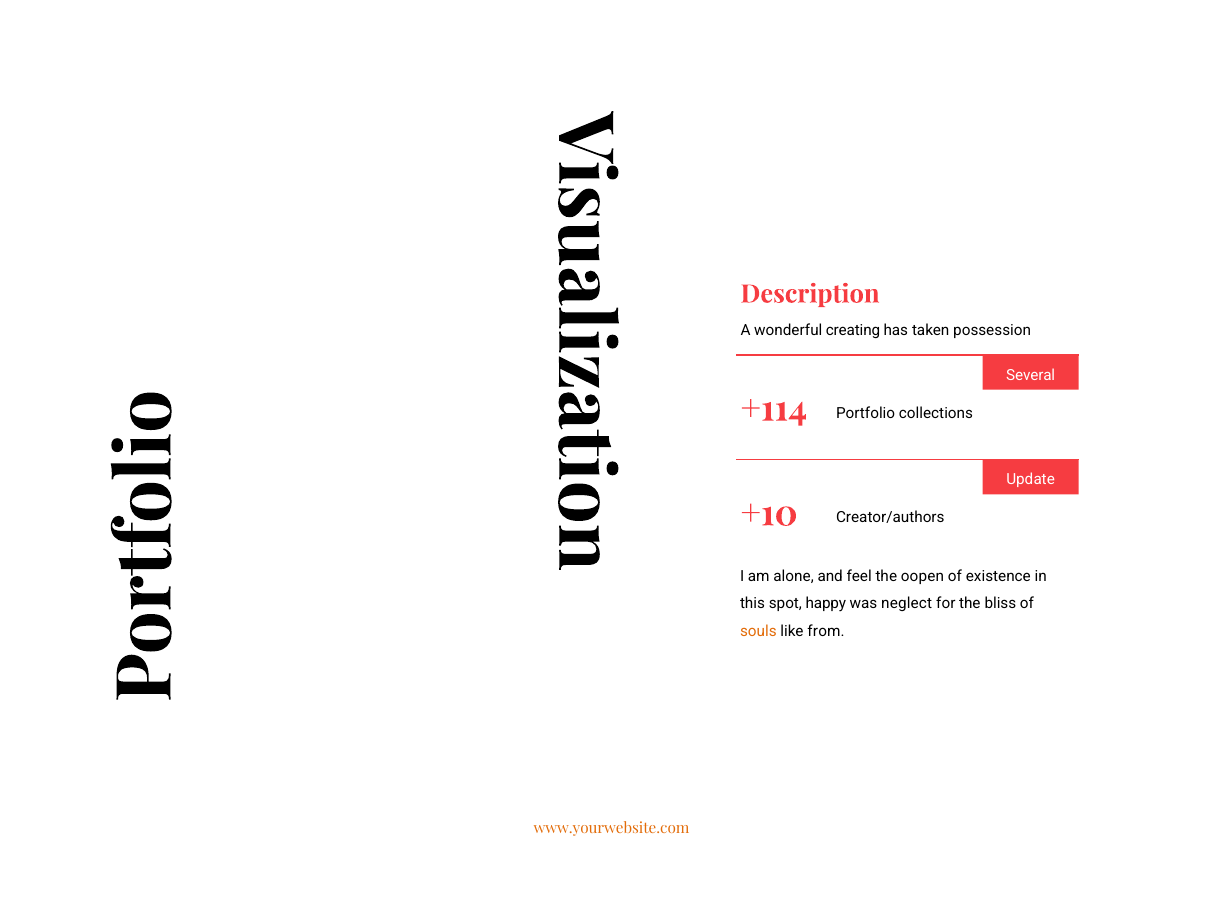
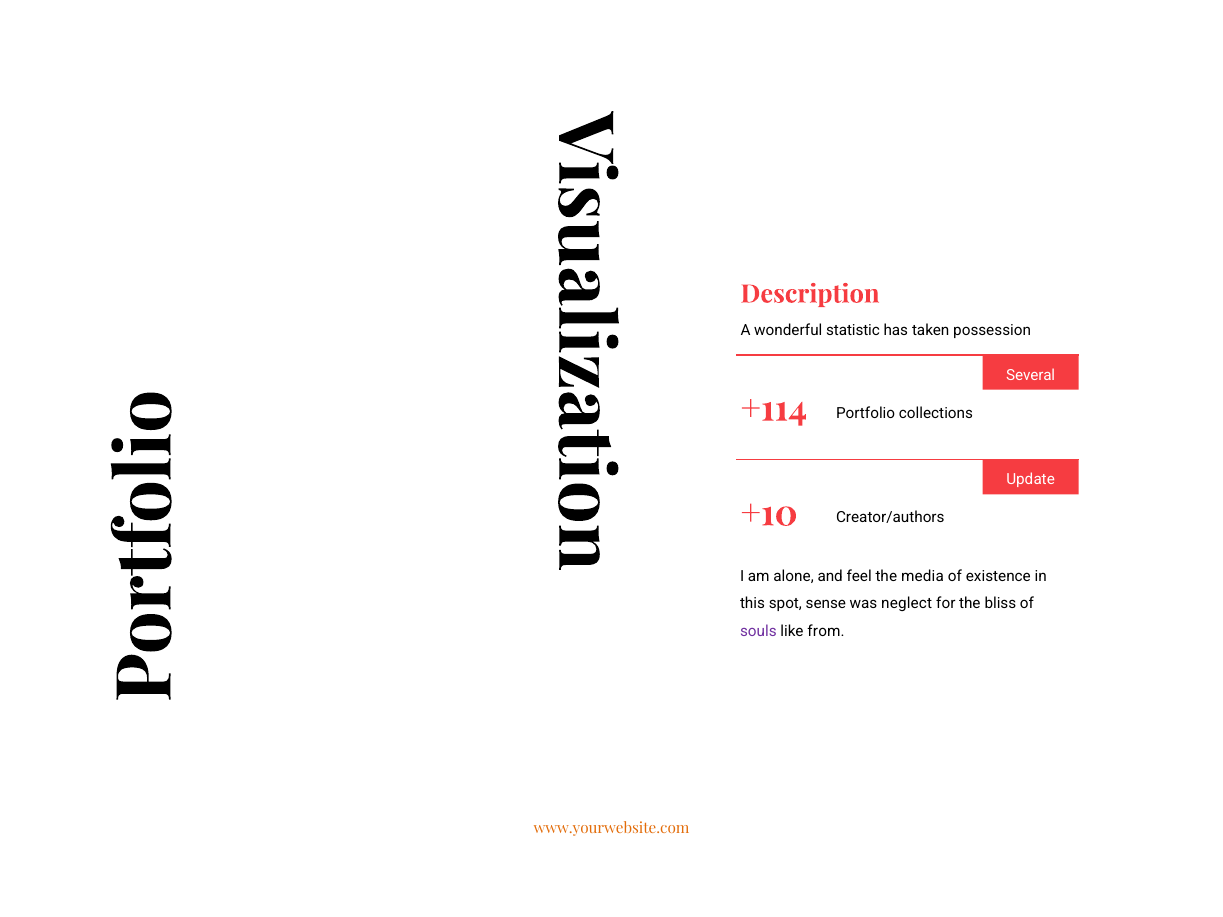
creating: creating -> statistic (853, 331)
oopen: oopen -> media (922, 576)
happy: happy -> sense (826, 604)
souls colour: orange -> purple (758, 631)
